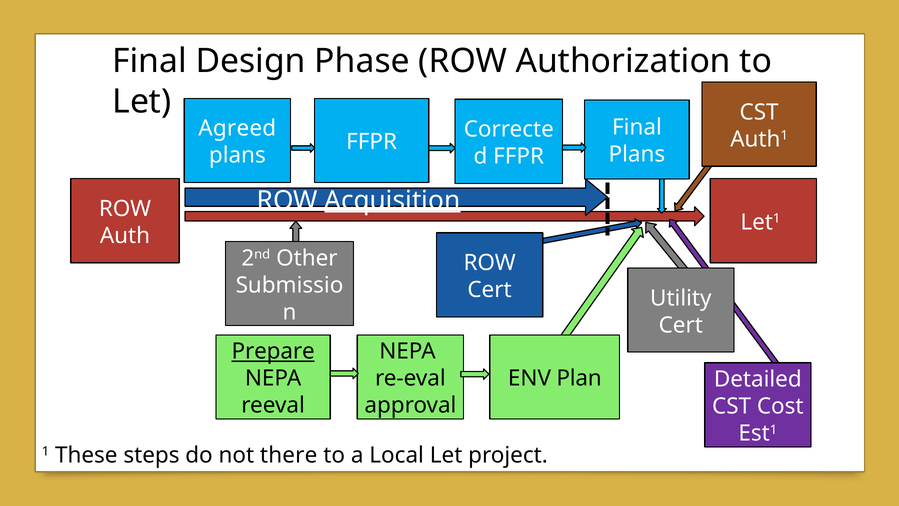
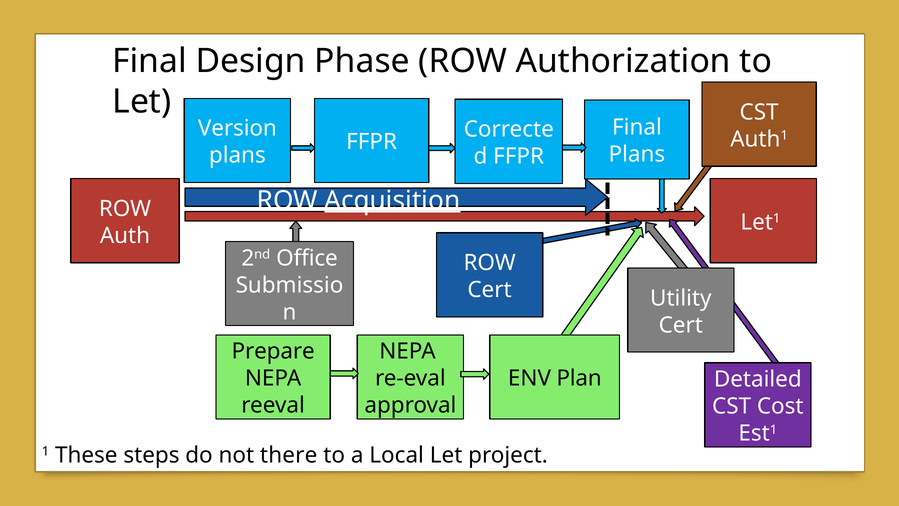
Agreed: Agreed -> Version (237, 128)
Other: Other -> Office (307, 258)
Prepare underline: present -> none (273, 351)
